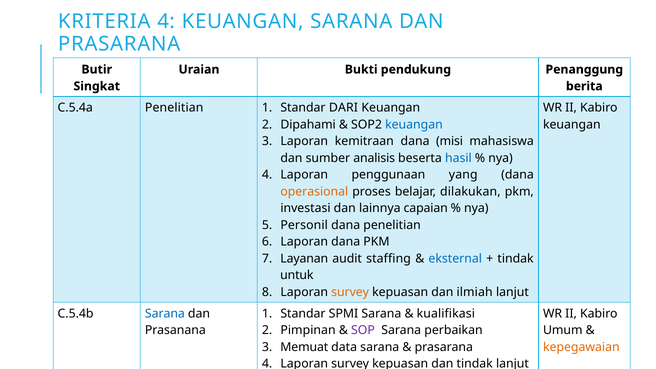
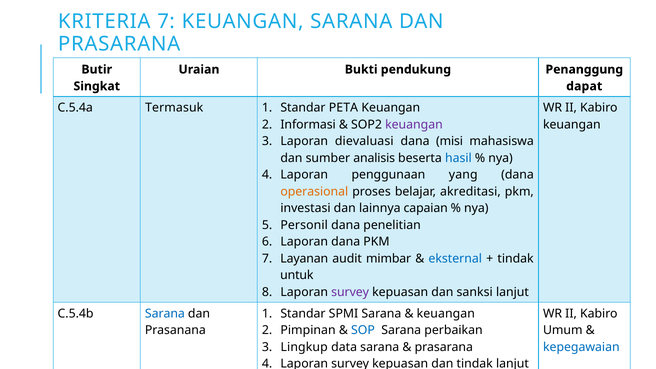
KRITERIA 4: 4 -> 7 (166, 22)
berita: berita -> dapat (584, 86)
C.5.4a Penelitian: Penelitian -> Termasuk (174, 108)
DARI: DARI -> PETA (343, 108)
Dipahami: Dipahami -> Informasi (308, 125)
keuangan colour: blue -> purple (414, 125)
kemitraan: kemitraan -> dievaluasi (364, 141)
dilakukan: dilakukan -> akreditasi (470, 192)
staffing: staffing -> mimbar (389, 258)
survey colour: orange -> purple (350, 292)
ilmiah: ilmiah -> sanksi (475, 292)
kualifikasi: kualifikasi -> keuangan (446, 314)
SOP colour: purple -> blue (363, 330)
Memuat: Memuat -> Lingkup (304, 347)
kepegawaian colour: orange -> blue (581, 347)
